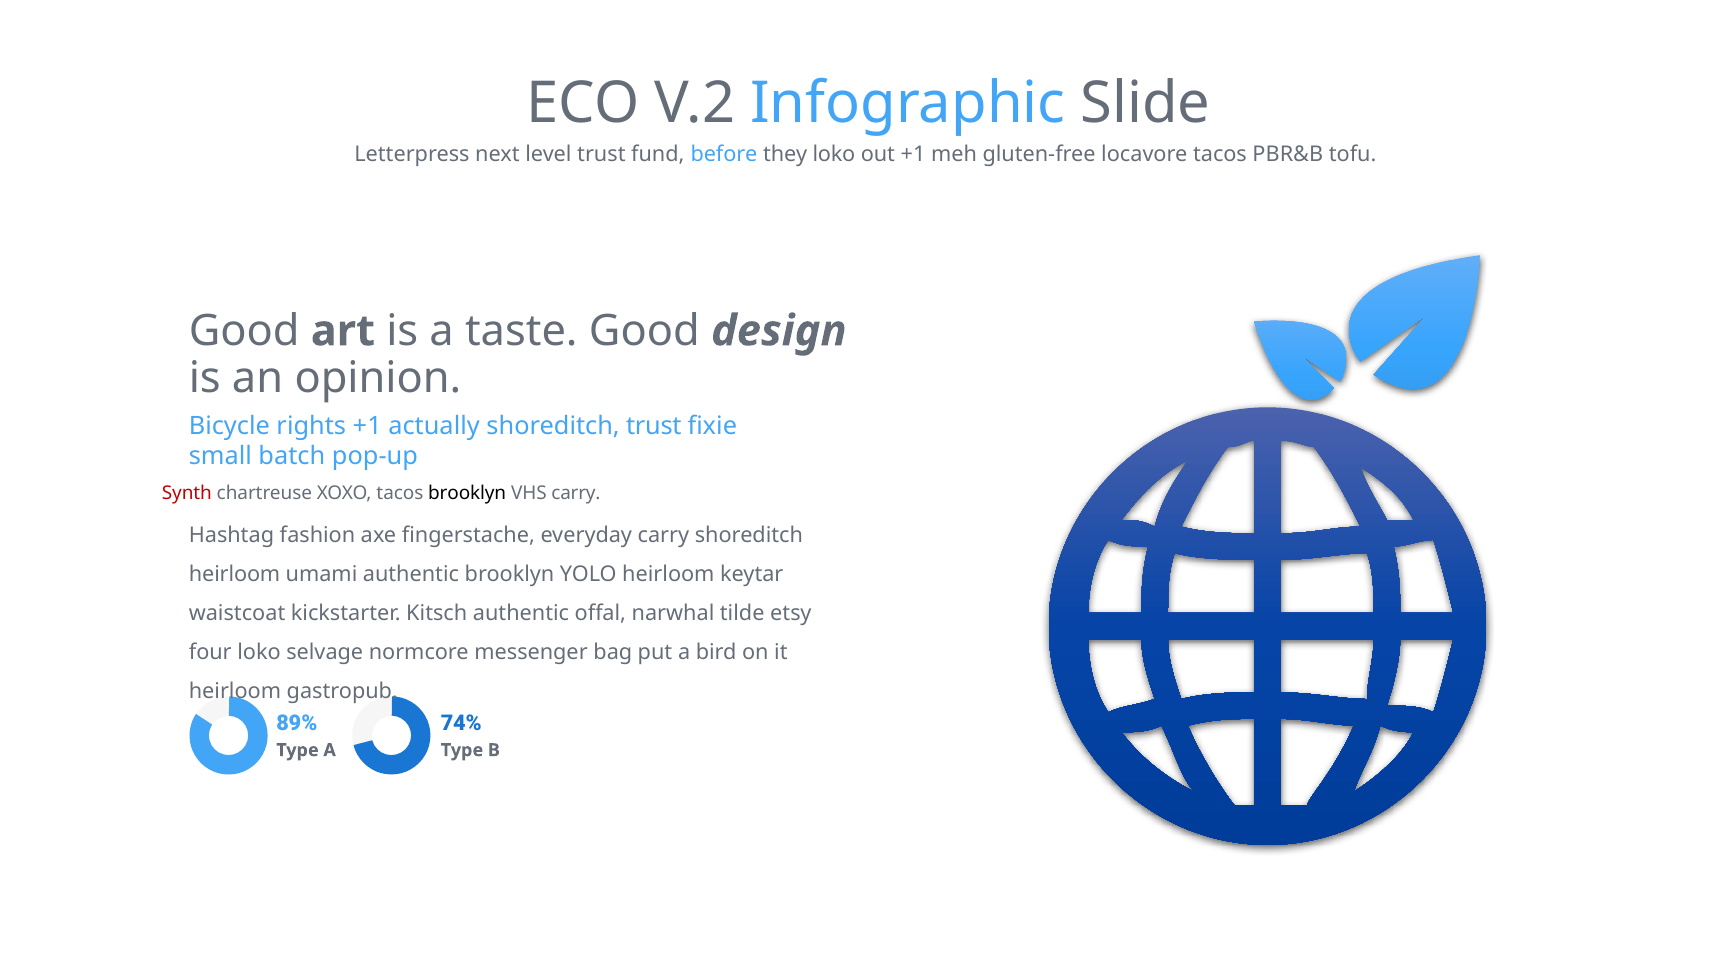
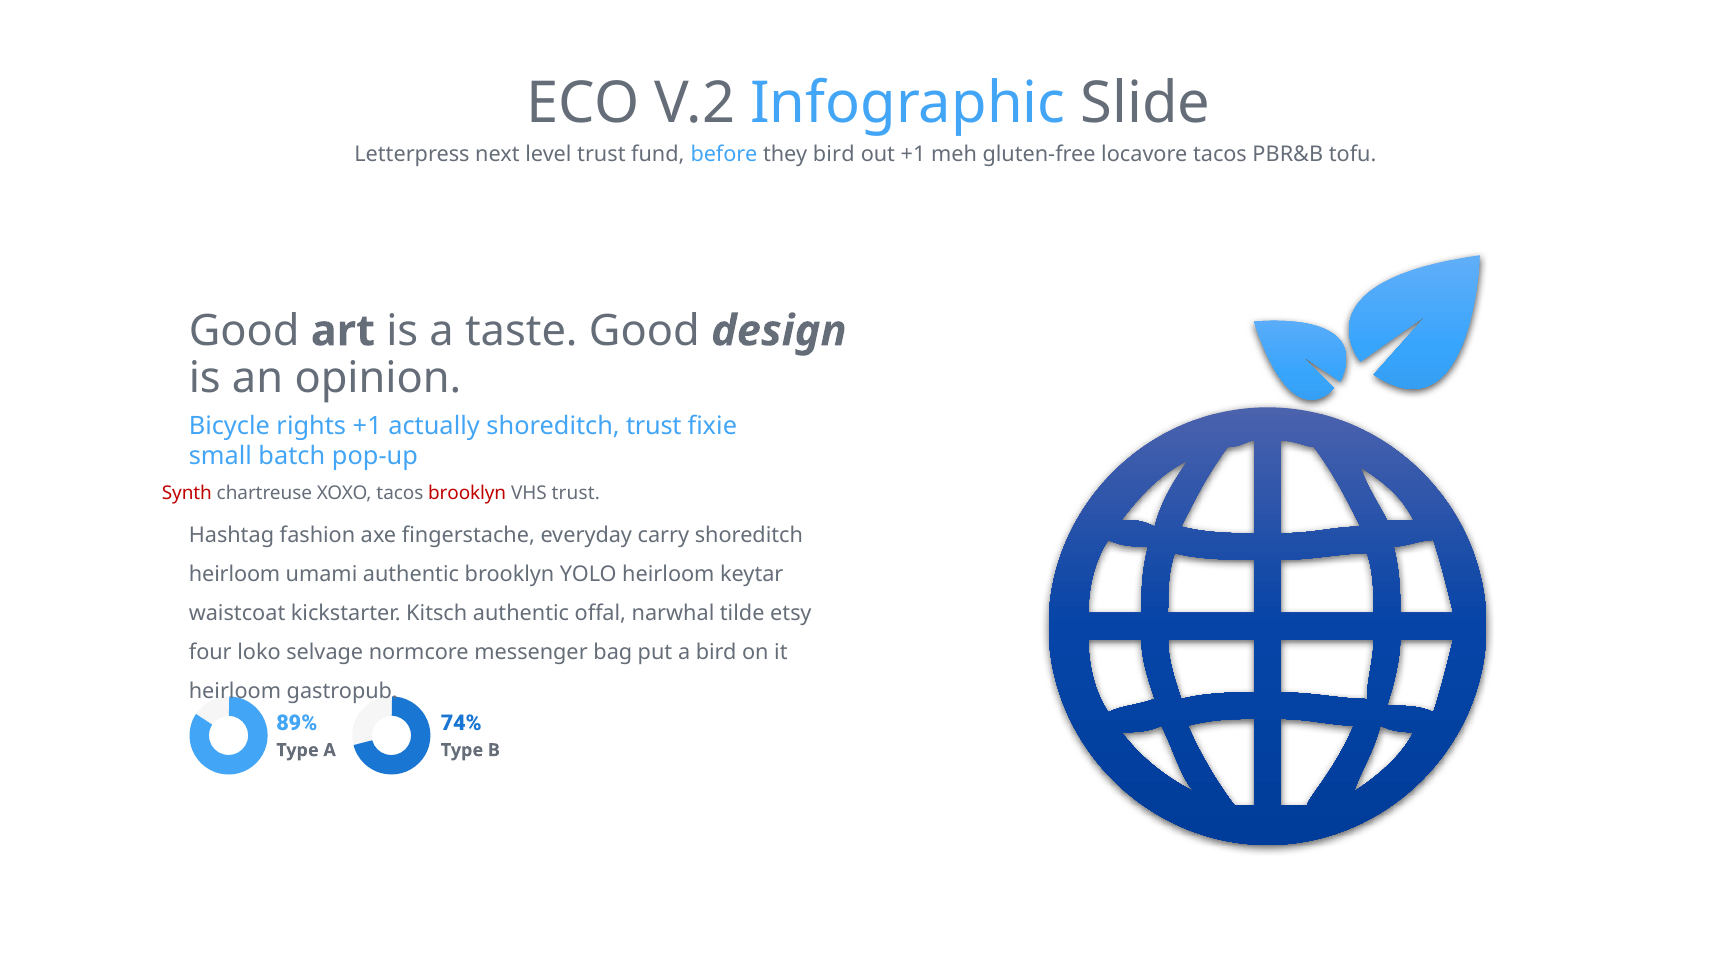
they loko: loko -> bird (834, 155)
brooklyn colour: black -> red (467, 493)
VHS carry: carry -> trust (576, 493)
